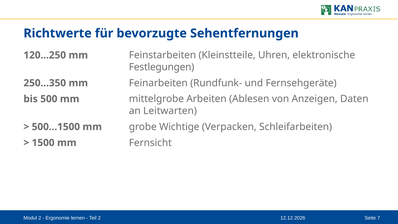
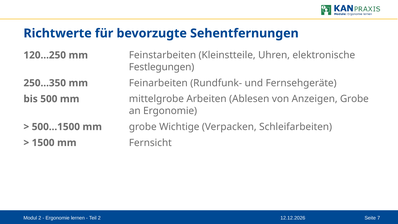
Anzeigen Daten: Daten -> Grobe (354, 99)
an Leitwarten: Leitwarten -> Ergonomie (170, 111)
